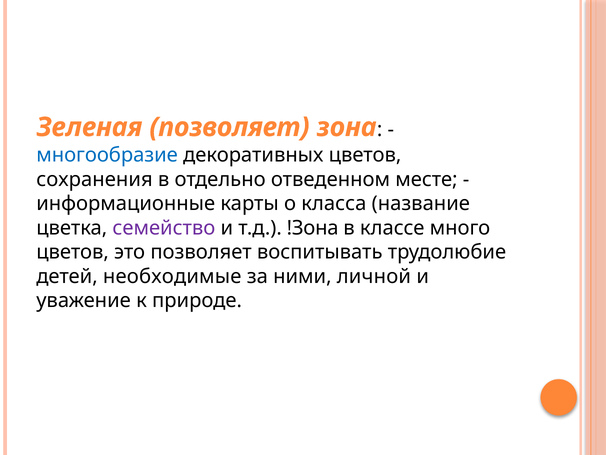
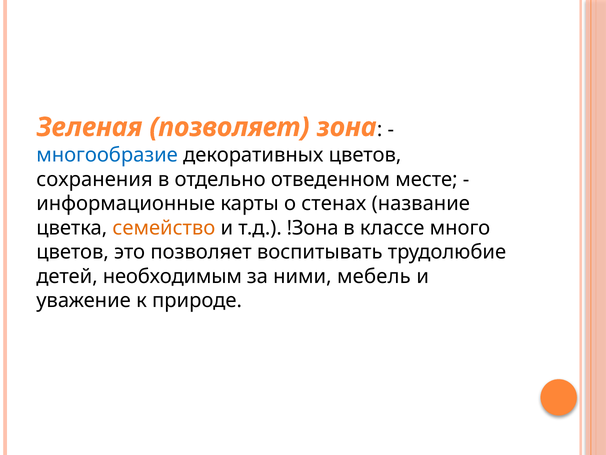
класса: класса -> стенах (334, 203)
семейство colour: purple -> orange (164, 228)
необходимые: необходимые -> необходимым (172, 276)
личной: личной -> мебель (374, 276)
